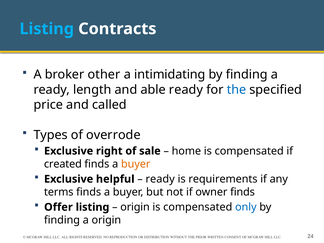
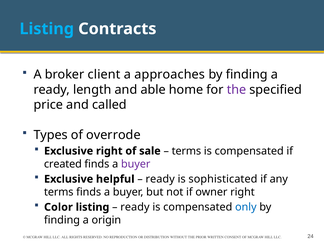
other: other -> client (104, 75)
intimidating: intimidating -> approaches (170, 75)
able ready: ready -> home (186, 90)
the colour: blue -> purple (237, 90)
home: home -> terms (186, 151)
buyer colour: orange -> purple (136, 164)
requirements: requirements -> sophisticated (223, 179)
owner finds: finds -> right (242, 192)
Offer: Offer -> Color (58, 207)
origin: origin -> ready (135, 207)
